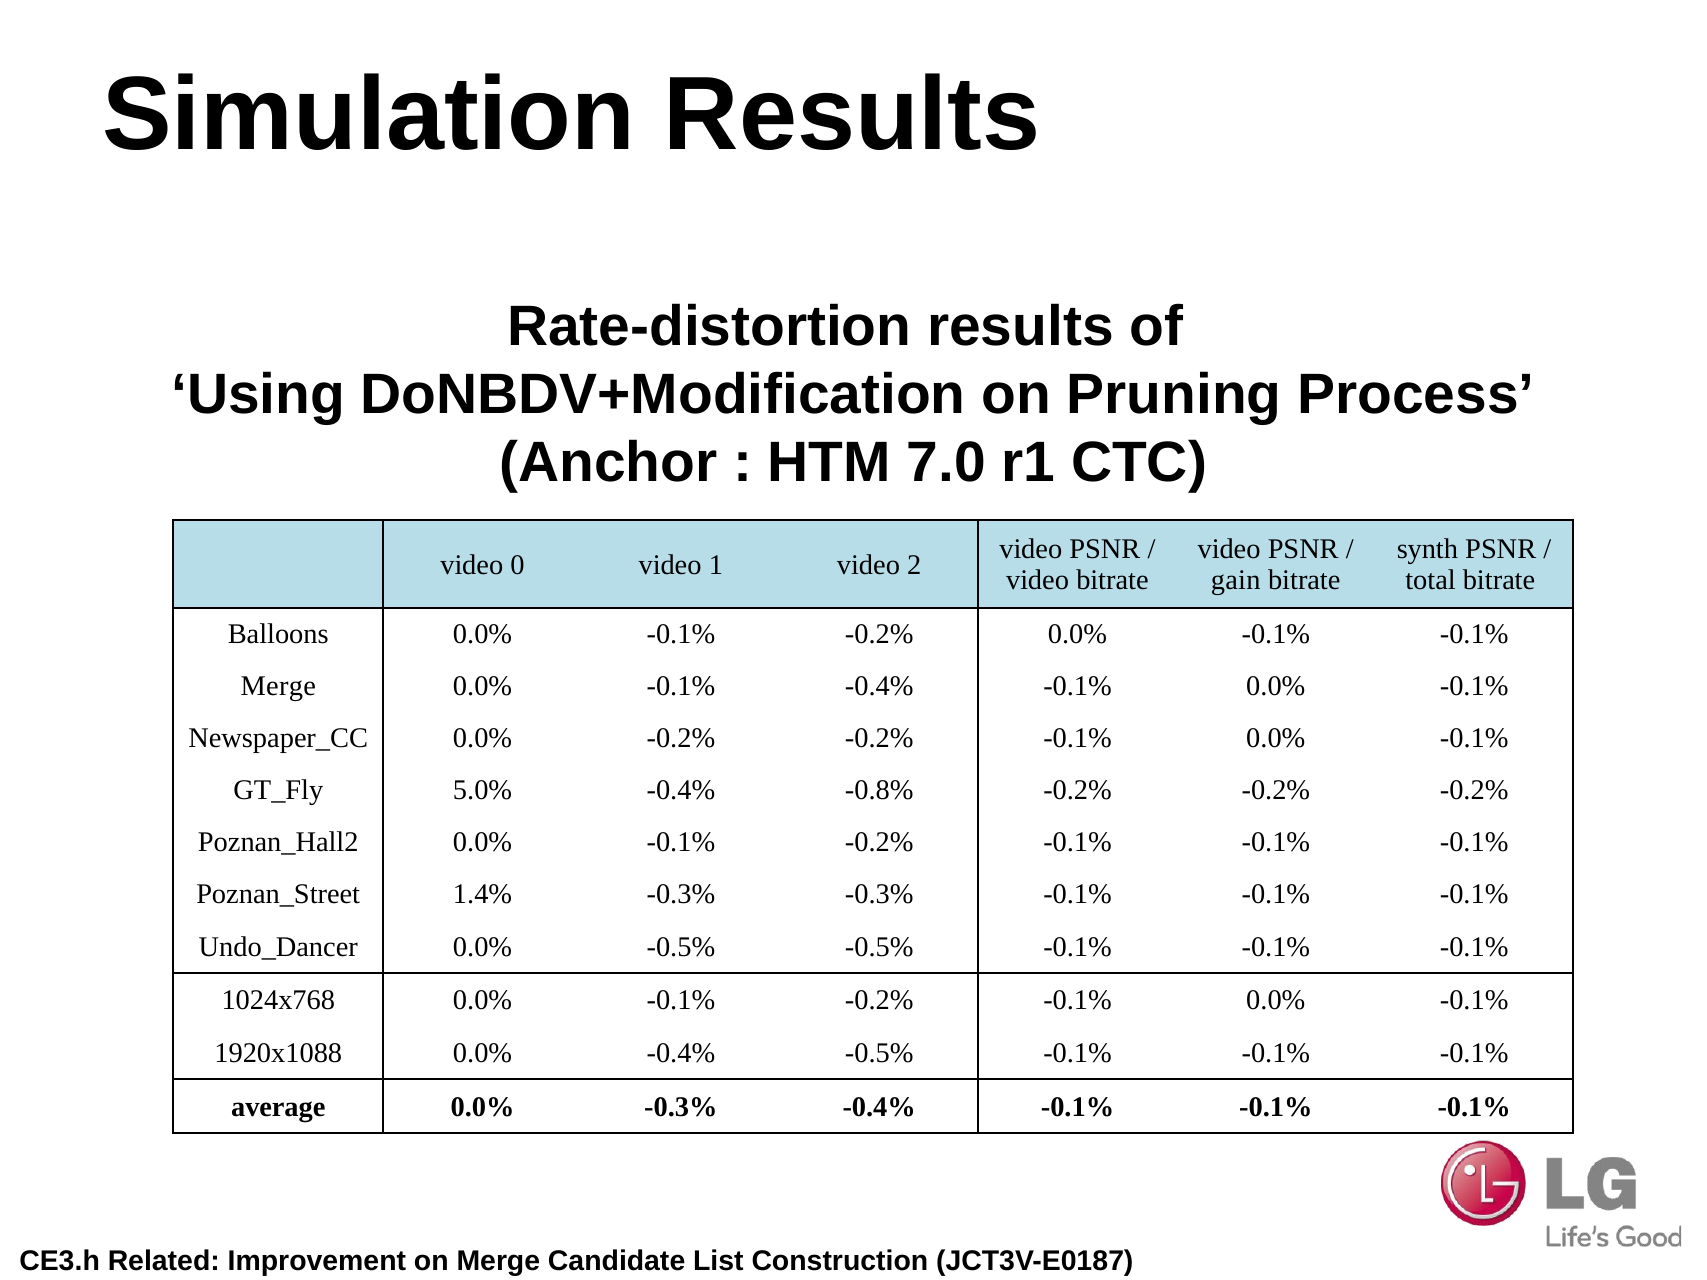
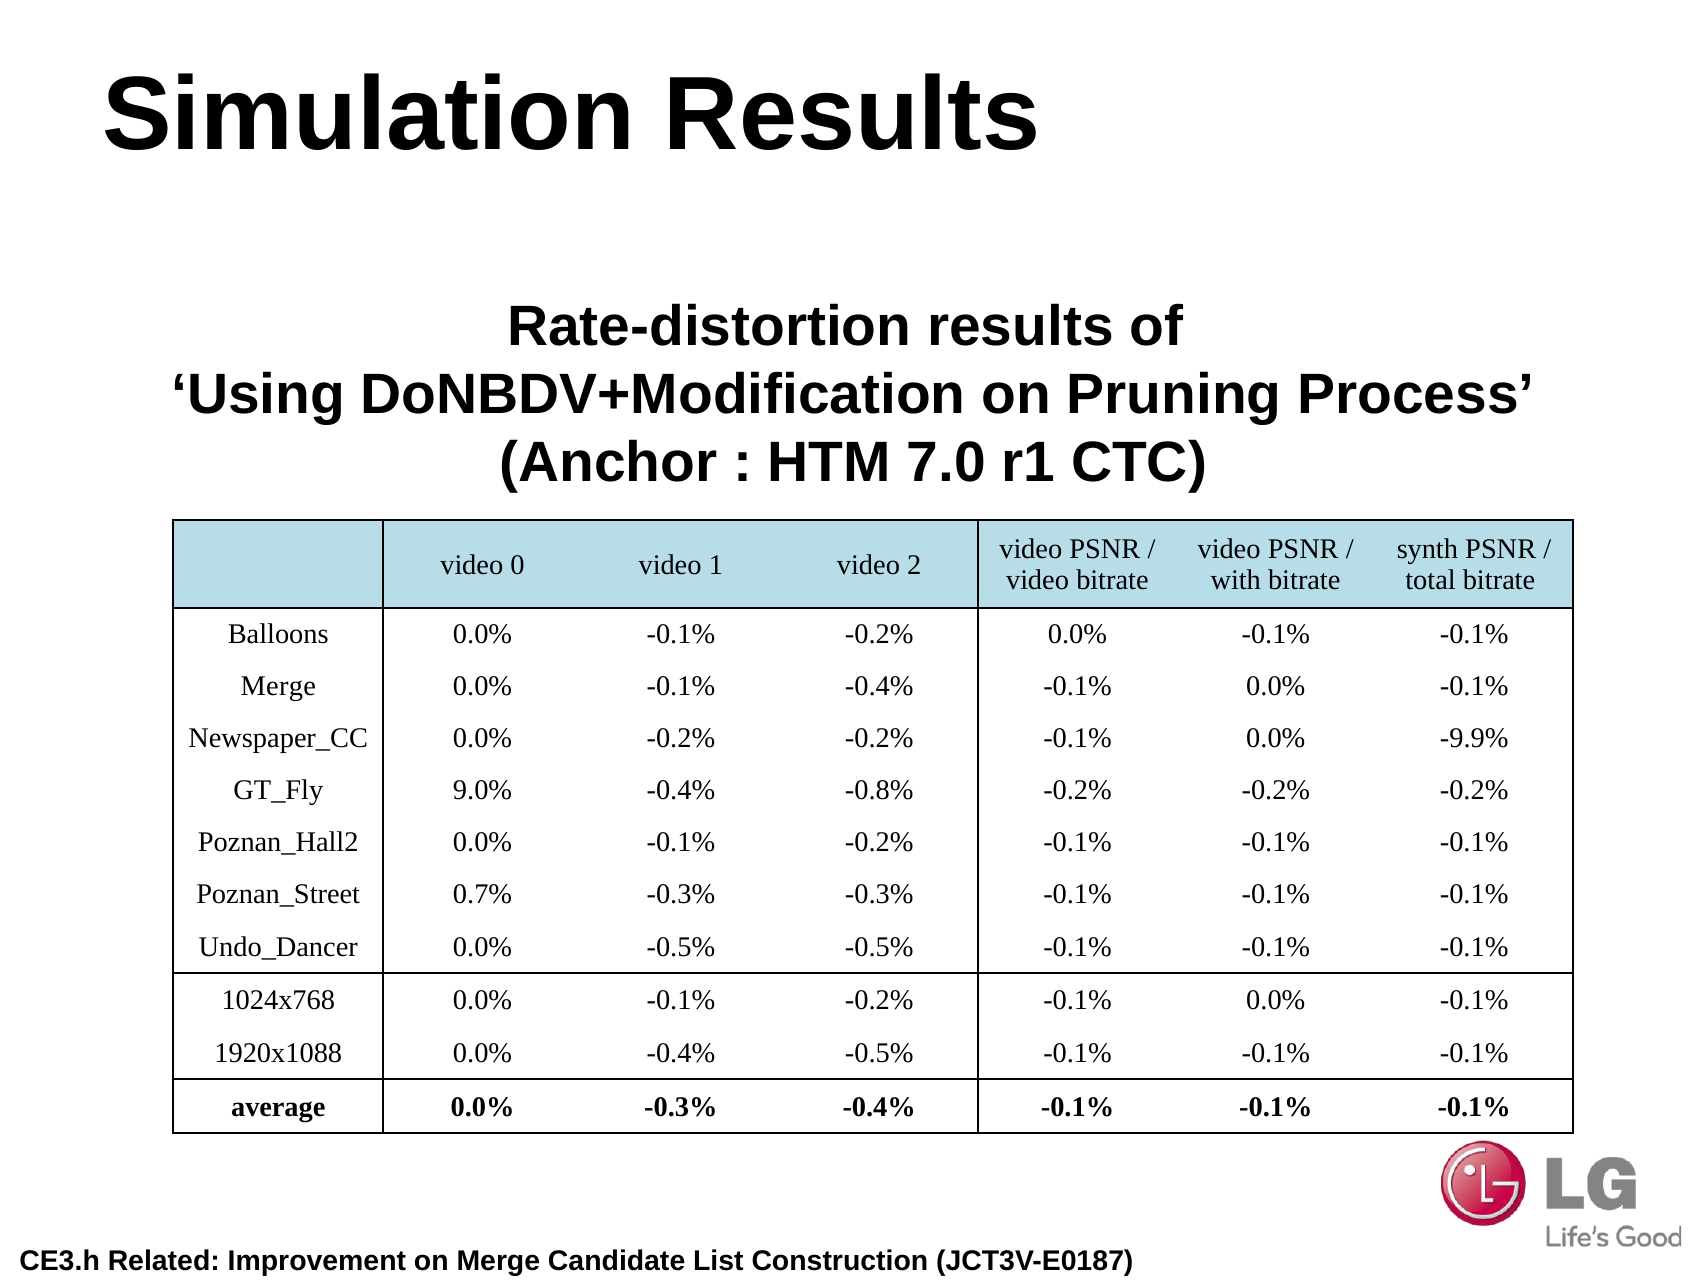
gain: gain -> with (1236, 581)
-0.1%: -0.1% -> -9.9% (1474, 738)
5.0%: 5.0% -> 9.0% (483, 790)
1.4%: 1.4% -> 0.7% (483, 894)
